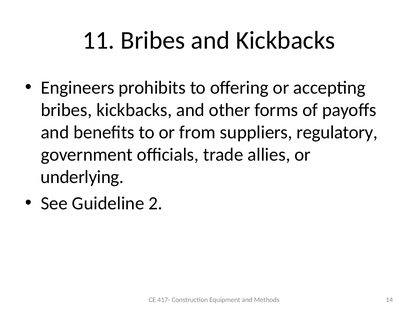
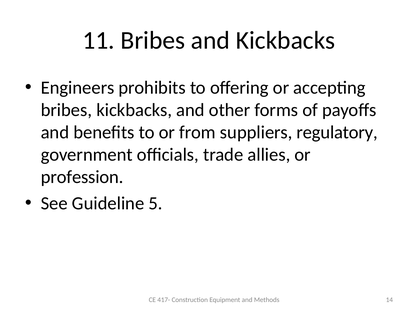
underlying: underlying -> profession (82, 177)
2: 2 -> 5 (156, 203)
